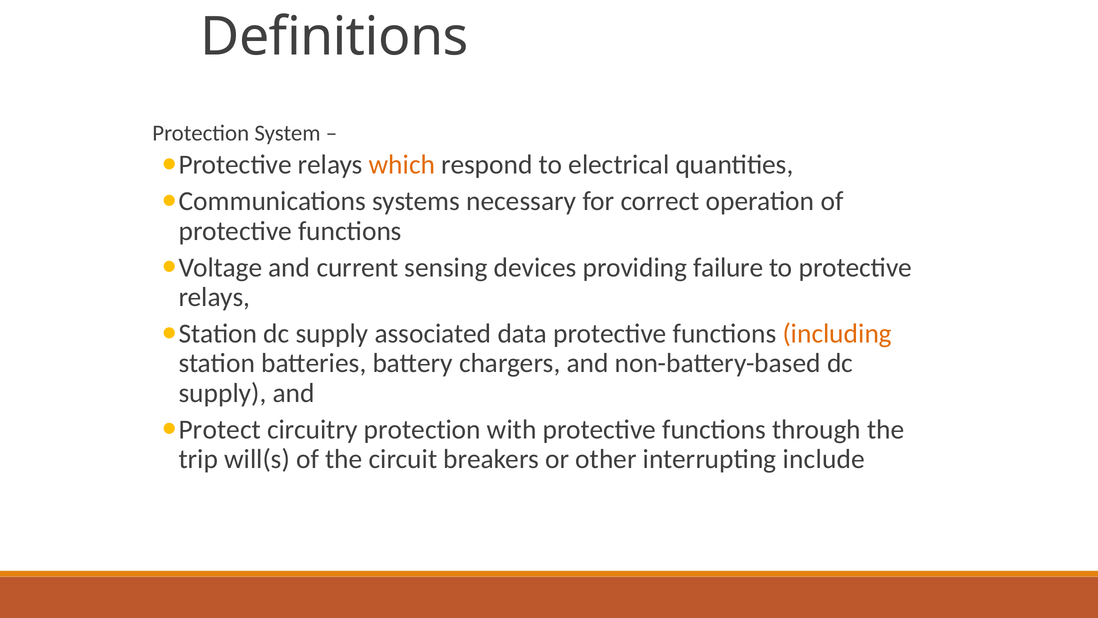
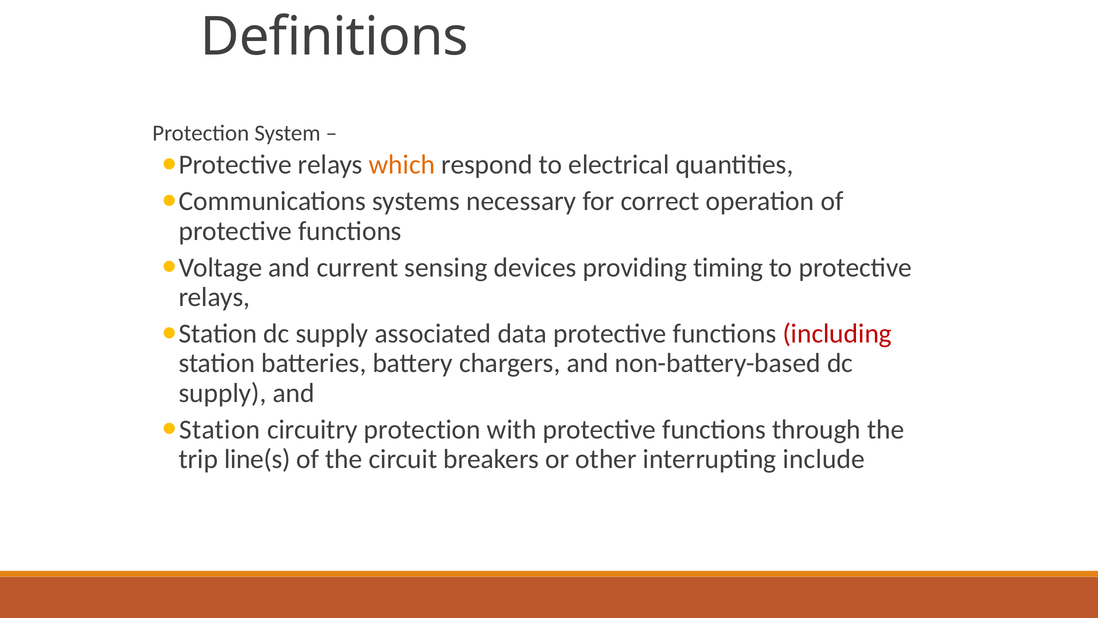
failure: failure -> timing (728, 267)
including colour: orange -> red (837, 334)
Protect: Protect -> Station (220, 429)
will(s: will(s -> line(s (257, 459)
